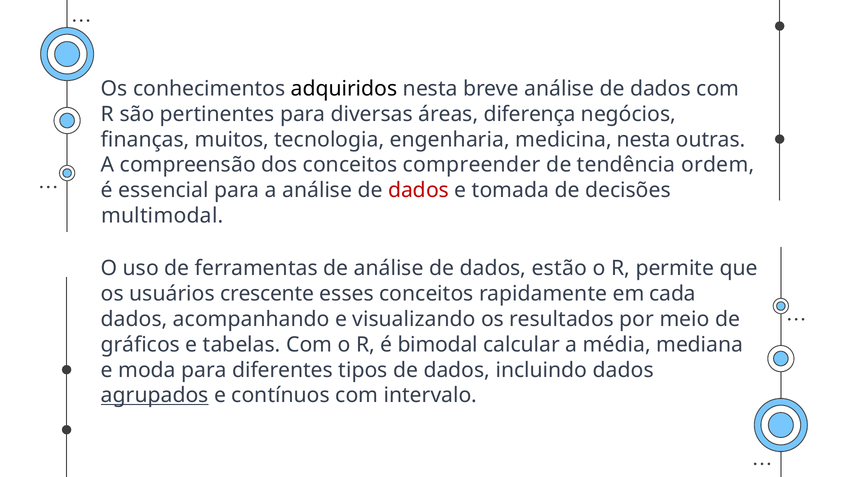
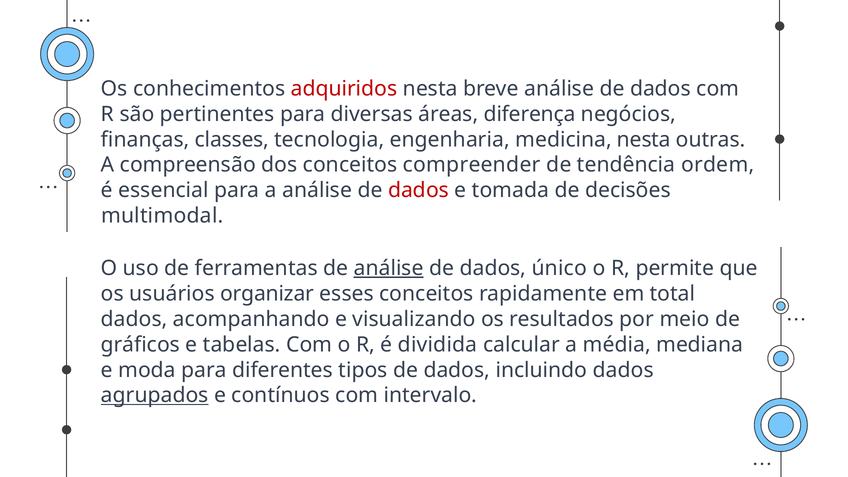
adquiridos colour: black -> red (344, 89)
muitos: muitos -> classes (232, 140)
análise underline: none -> present (389, 268)
estão: estão -> único (559, 268)
crescente: crescente -> organizar (267, 294)
cada: cada -> total (673, 294)
bimodal: bimodal -> dividida (438, 345)
